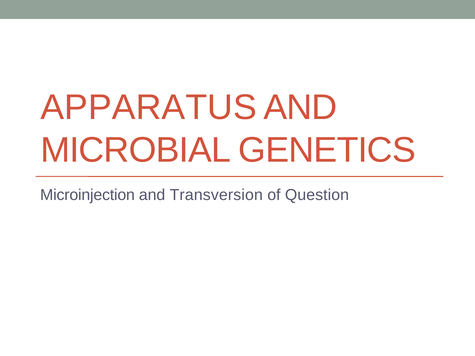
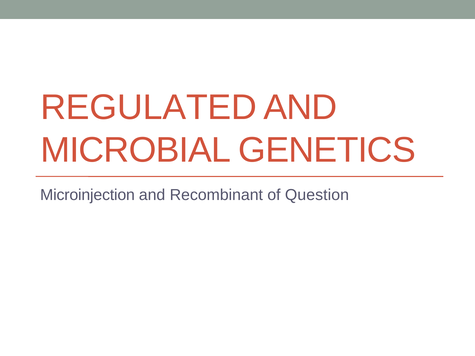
APPARATUS: APPARATUS -> REGULATED (149, 107)
Transversion: Transversion -> Recombinant (216, 195)
